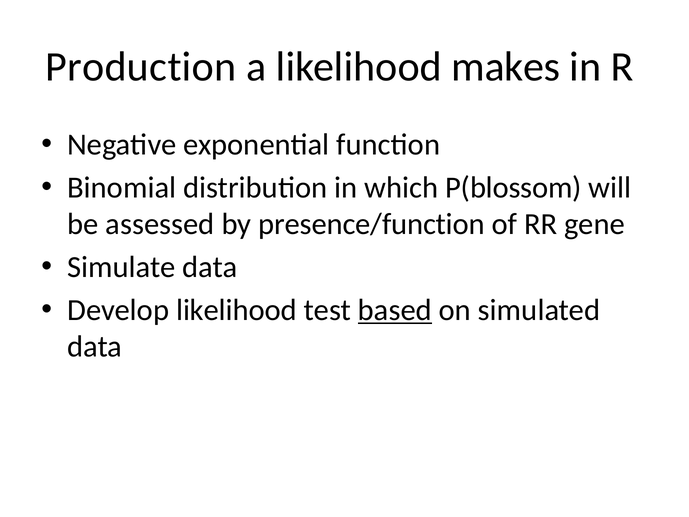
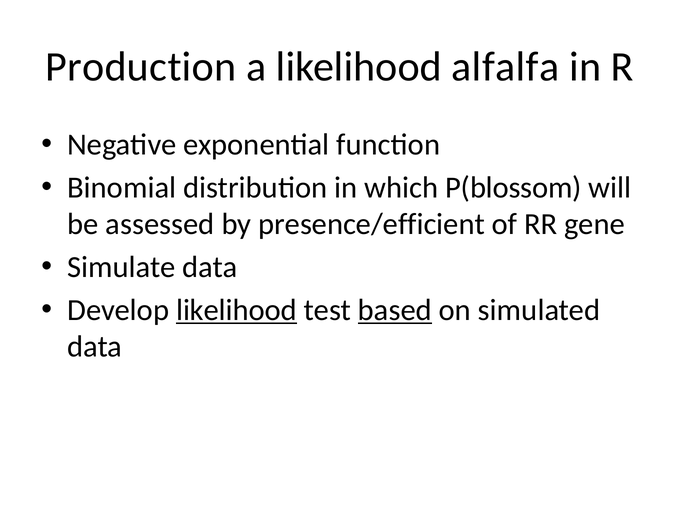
makes: makes -> alfalfa (505, 67)
presence/function: presence/function -> presence/efficient (371, 224)
likelihood underline: none -> present (236, 310)
